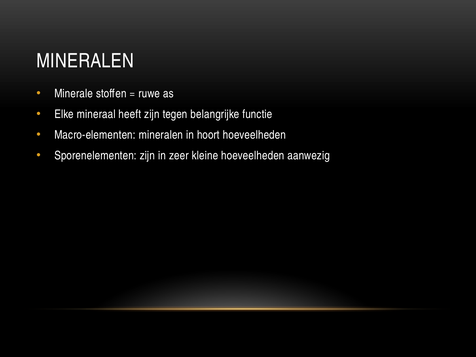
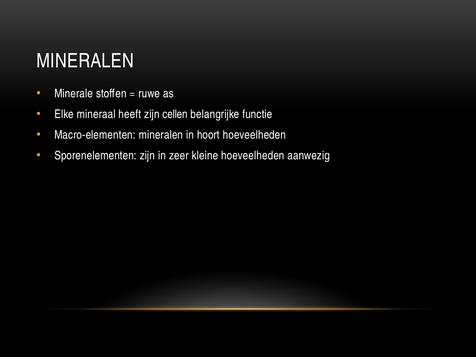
tegen: tegen -> cellen (175, 114)
